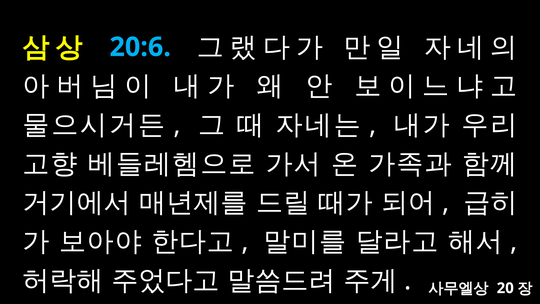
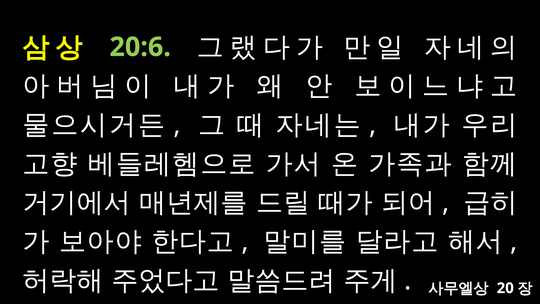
20:6 colour: light blue -> light green (140, 47)
